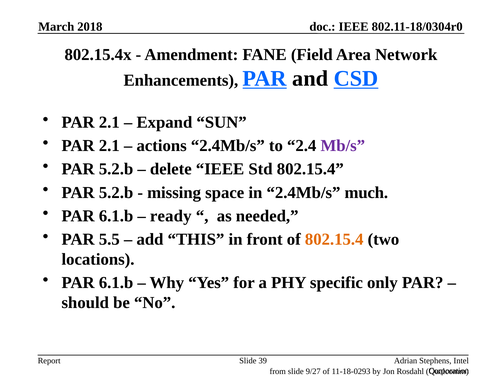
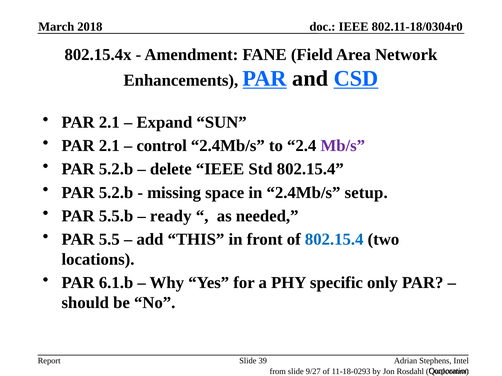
actions: actions -> control (162, 146)
much: much -> setup (366, 193)
6.1.b: 6.1.b -> 5.5.b (116, 216)
802.15.4 colour: orange -> blue (334, 240)
